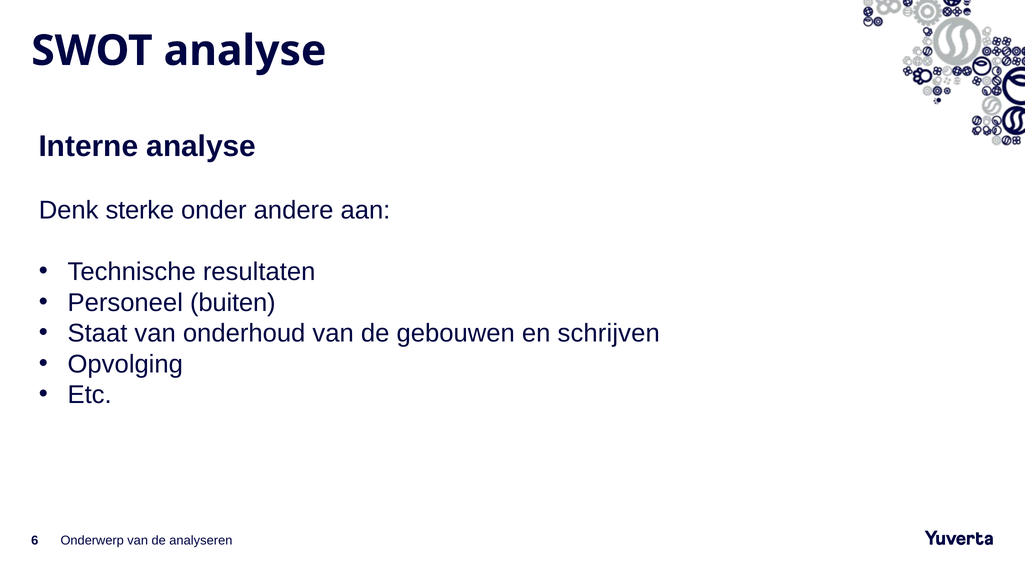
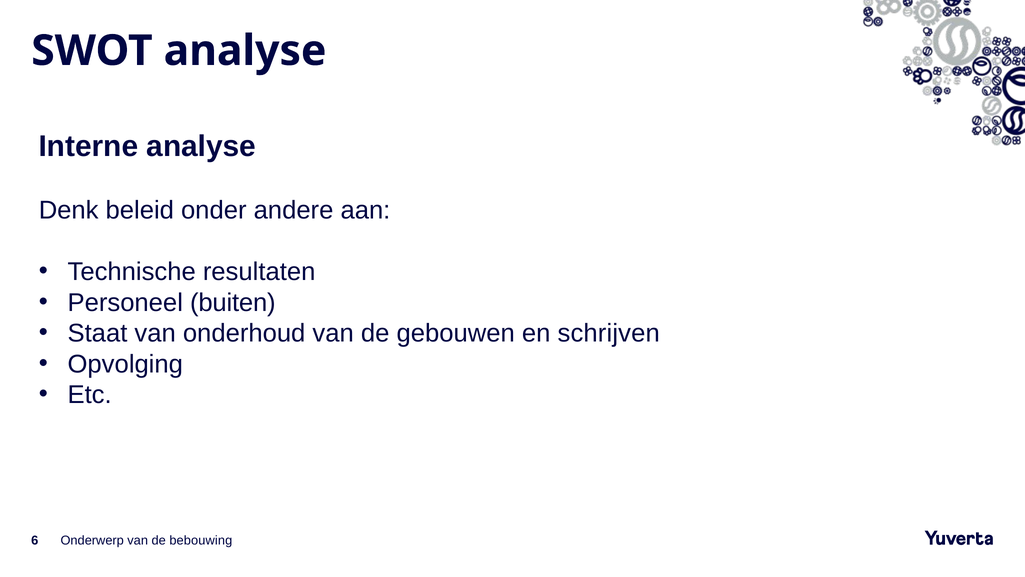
sterke: sterke -> beleid (140, 210)
analyseren: analyseren -> bebouwing (201, 540)
